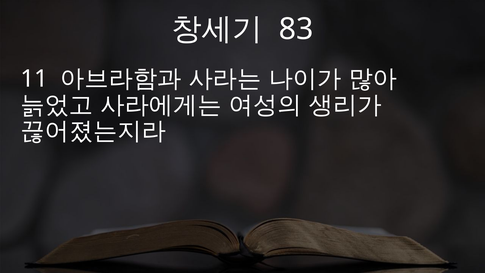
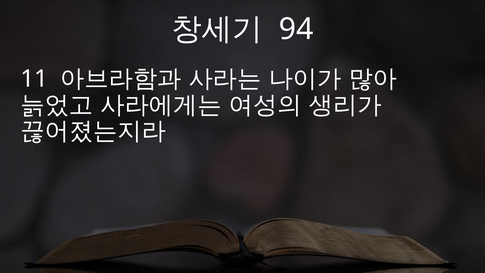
83: 83 -> 94 (296, 29)
